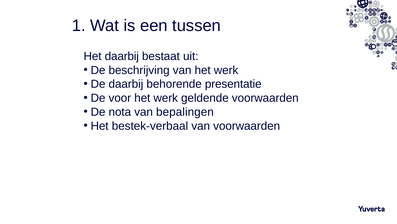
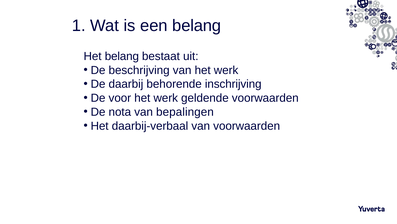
een tussen: tussen -> belang (197, 26)
Het daarbij: daarbij -> belang (122, 56)
presentatie: presentatie -> inschrijving (233, 84)
bestek-verbaal: bestek-verbaal -> daarbij-verbaal (150, 126)
